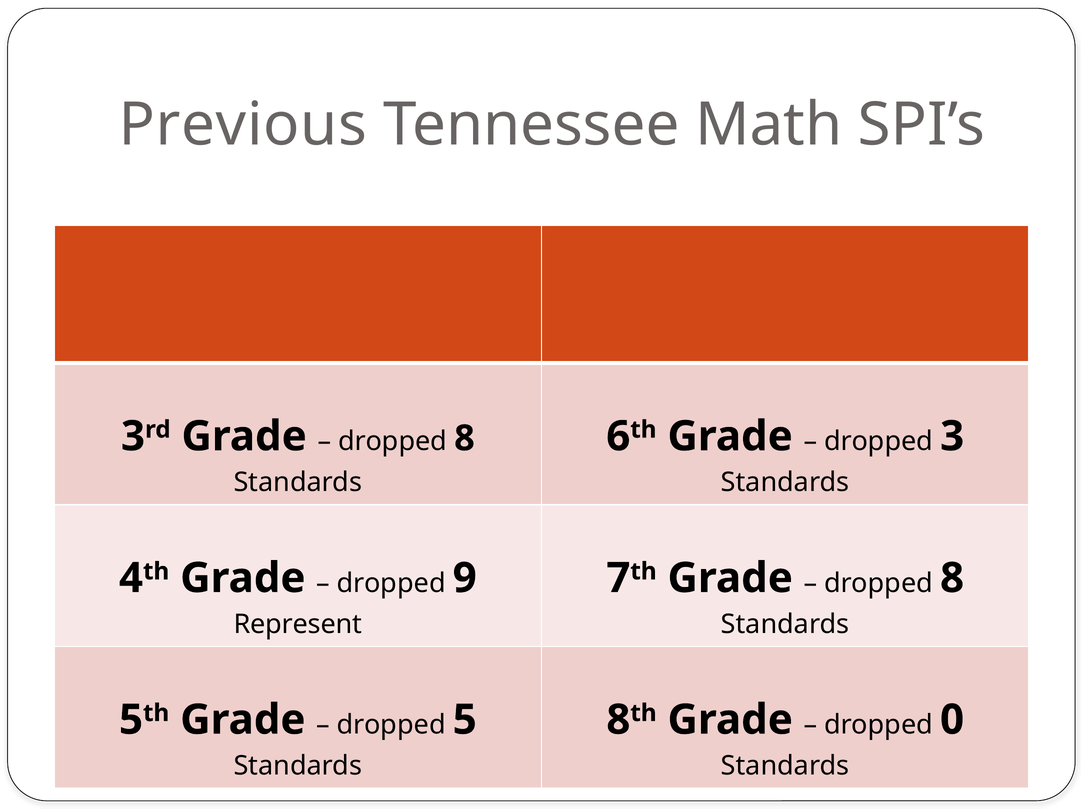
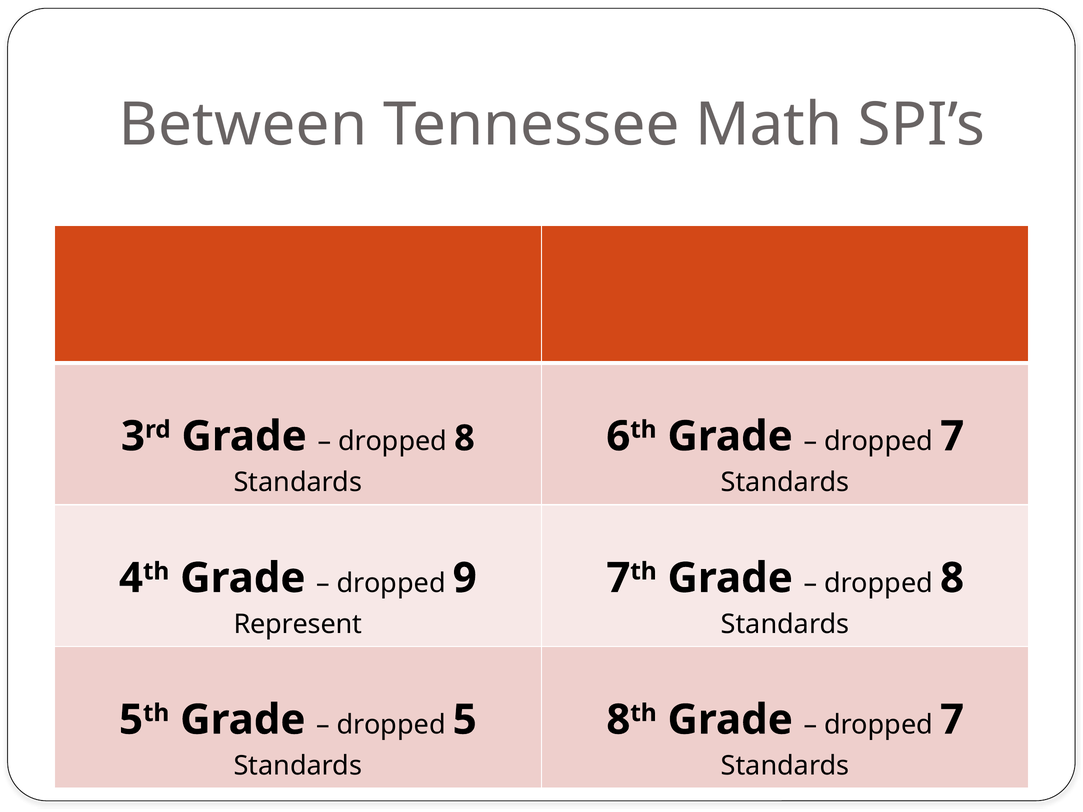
Previous: Previous -> Between (243, 125)
3: 3 -> 7 (952, 437)
0: 0 -> 7 (952, 720)
